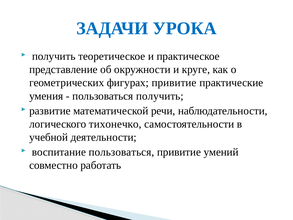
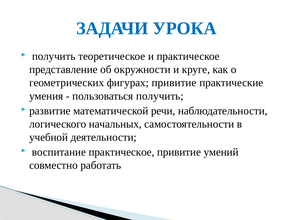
тихонечко: тихонечко -> начальных (115, 124)
воспитание пользоваться: пользоваться -> практическое (122, 152)
